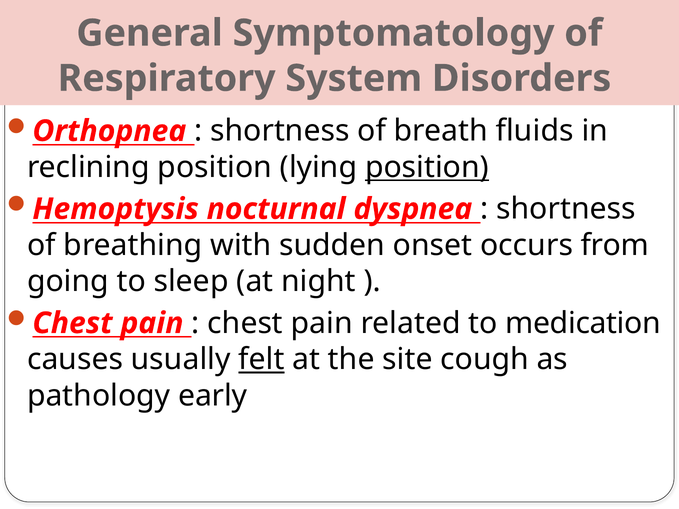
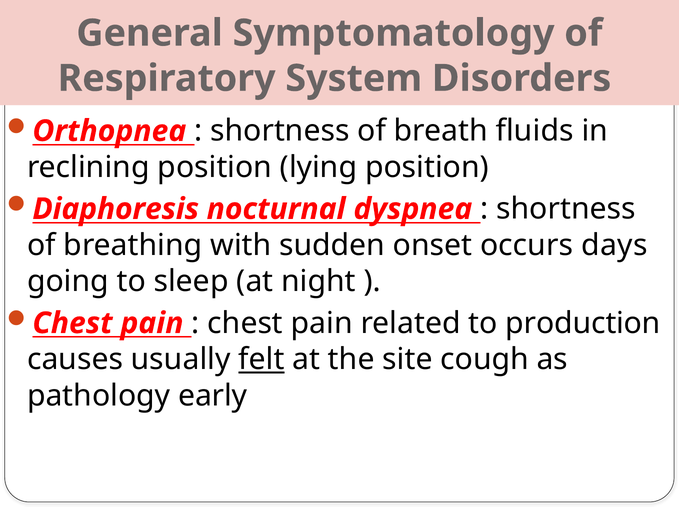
position underline: present -> none (427, 167)
Hemoptysis: Hemoptysis -> Diaphoresis (116, 209)
from: from -> days (615, 245)
medication: medication -> production (583, 323)
